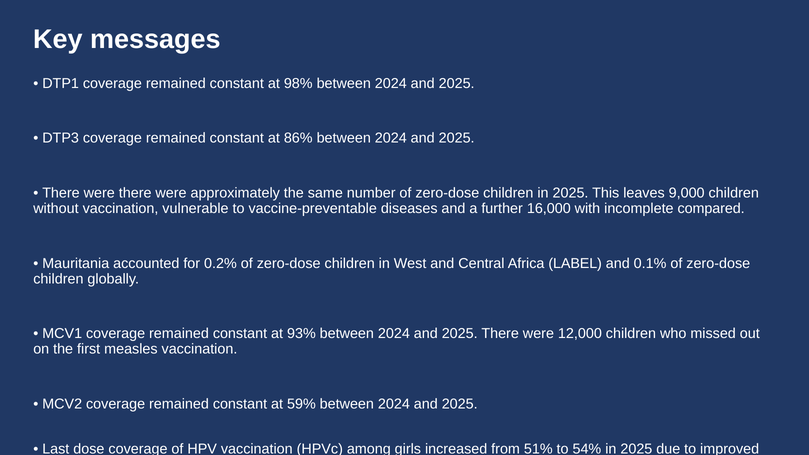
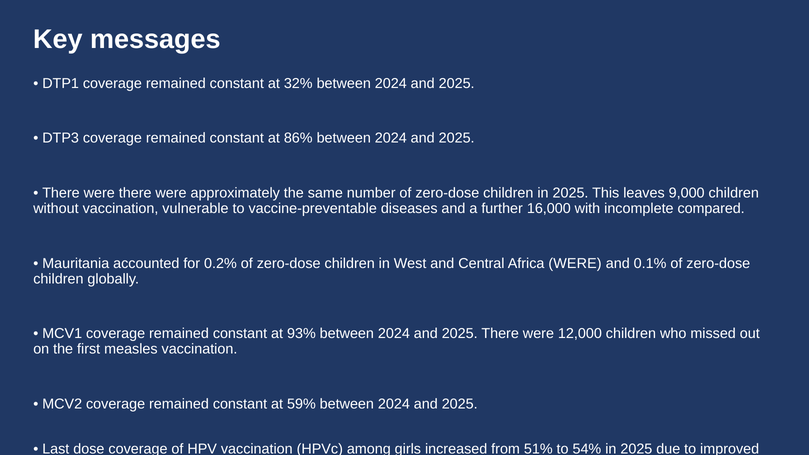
98%: 98% -> 32% (298, 83)
Africa LABEL: LABEL -> WERE (575, 263)
